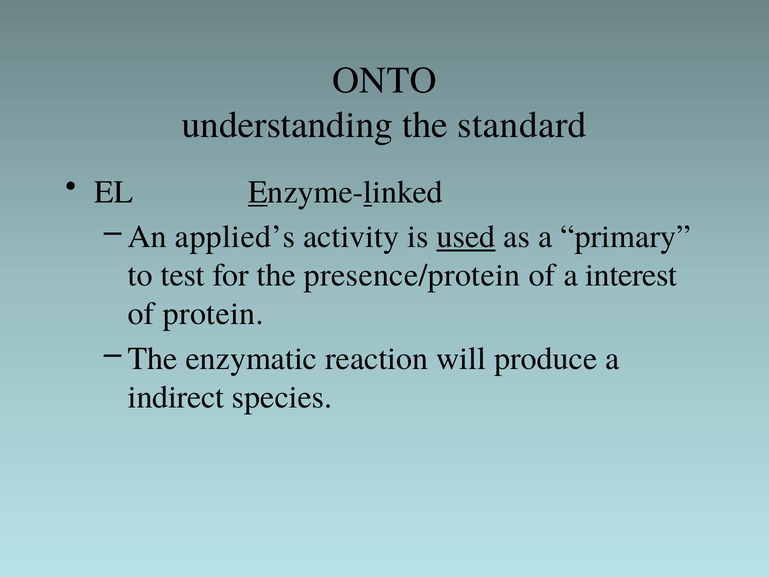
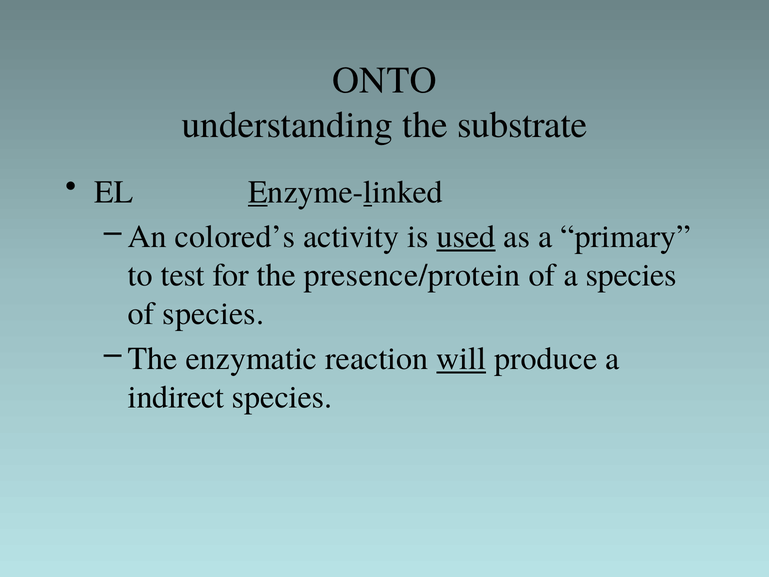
standard: standard -> substrate (522, 125)
applied’s: applied’s -> colored’s (235, 237)
a interest: interest -> species (631, 275)
of protein: protein -> species (213, 314)
will underline: none -> present (461, 359)
